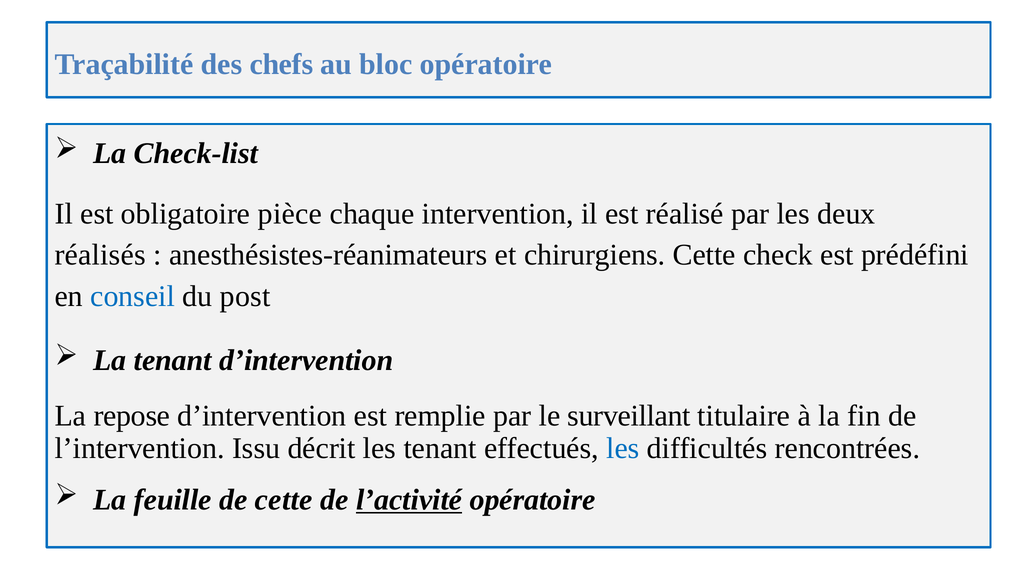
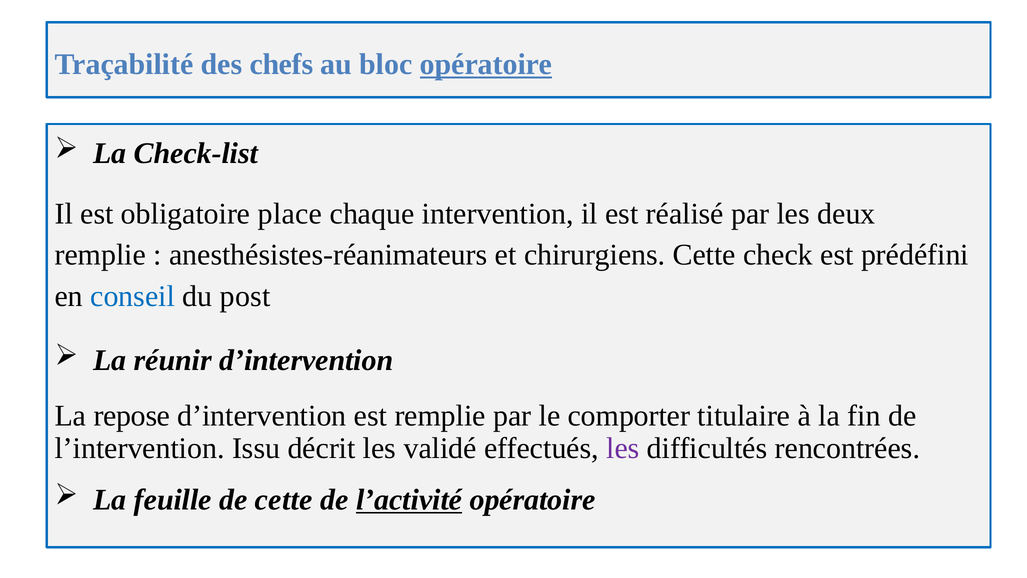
opératoire underline: none -> present (486, 64)
pièce: pièce -> place (290, 214)
réalisés: réalisés -> remplie (100, 255)
La tenant: tenant -> réunir (173, 360)
surveillant: surveillant -> comporter (629, 416)
les tenant: tenant -> validé (440, 448)
les colour: blue -> purple (623, 448)
